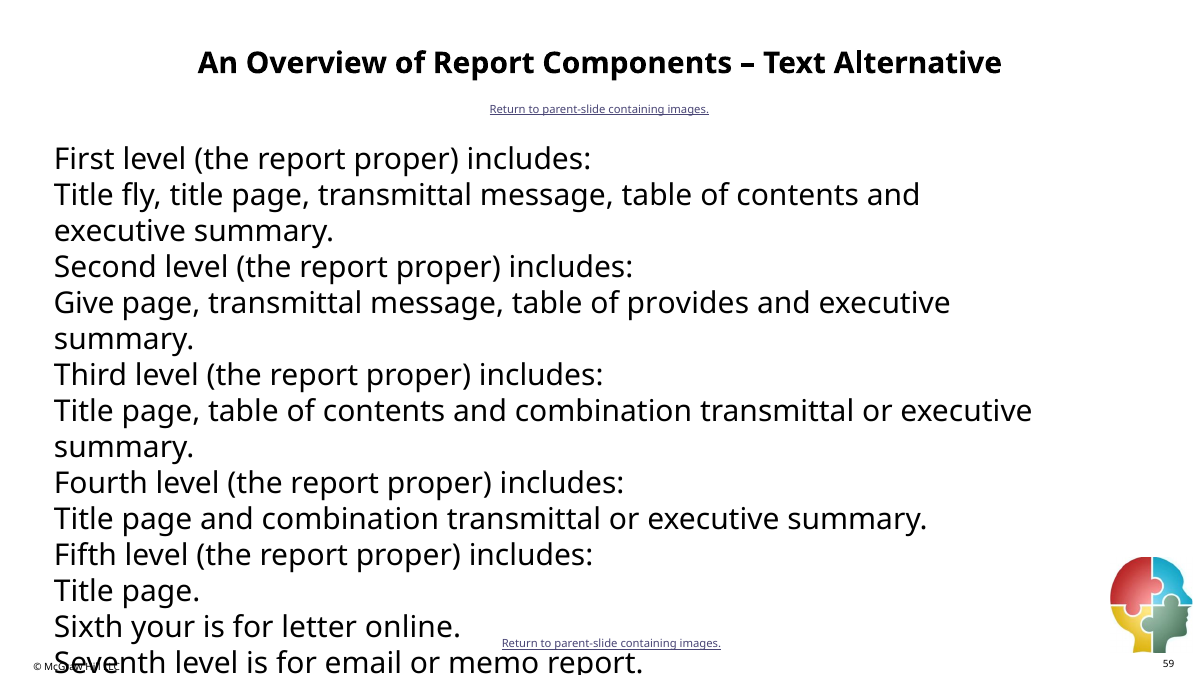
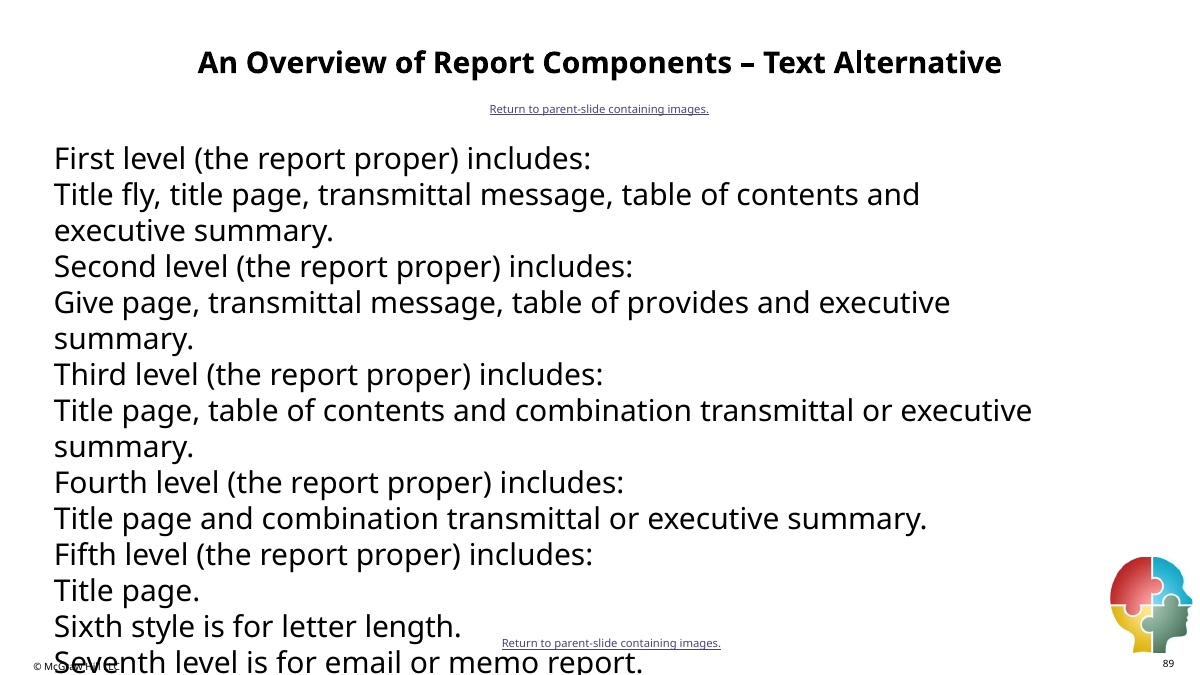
your: your -> style (163, 628)
online: online -> length (413, 628)
59: 59 -> 89 (1169, 665)
